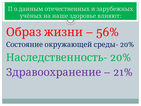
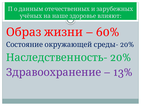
56%: 56% -> 60% (108, 32)
21%: 21% -> 13% (123, 72)
